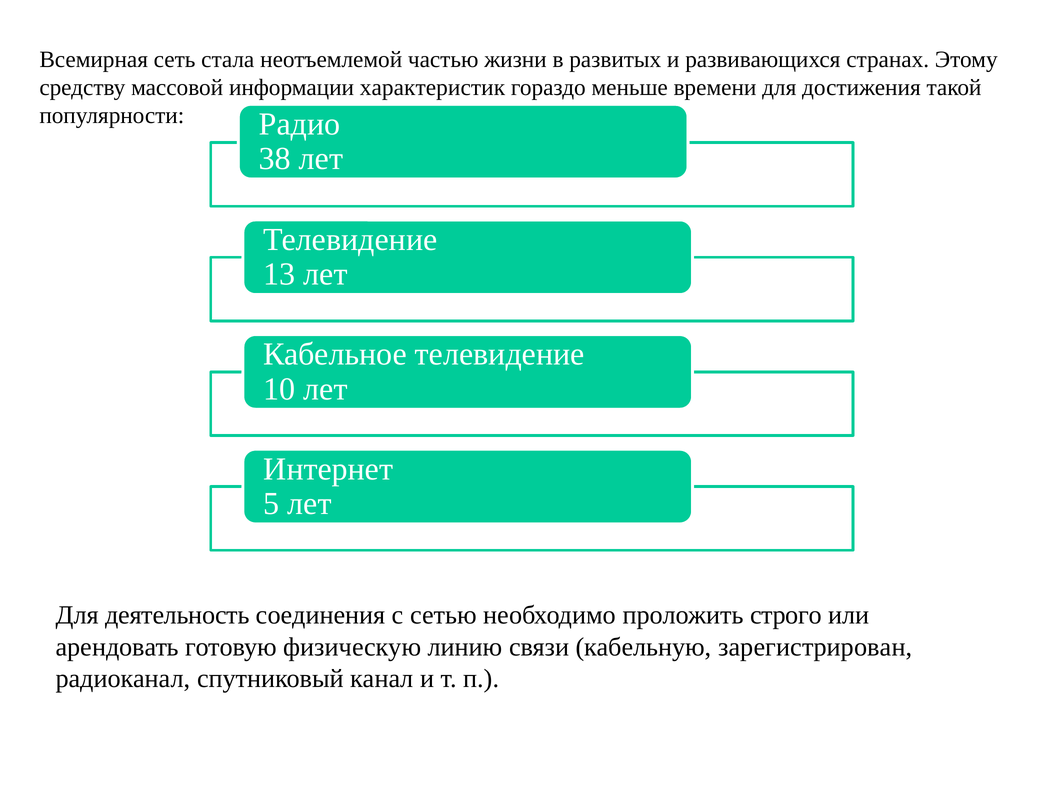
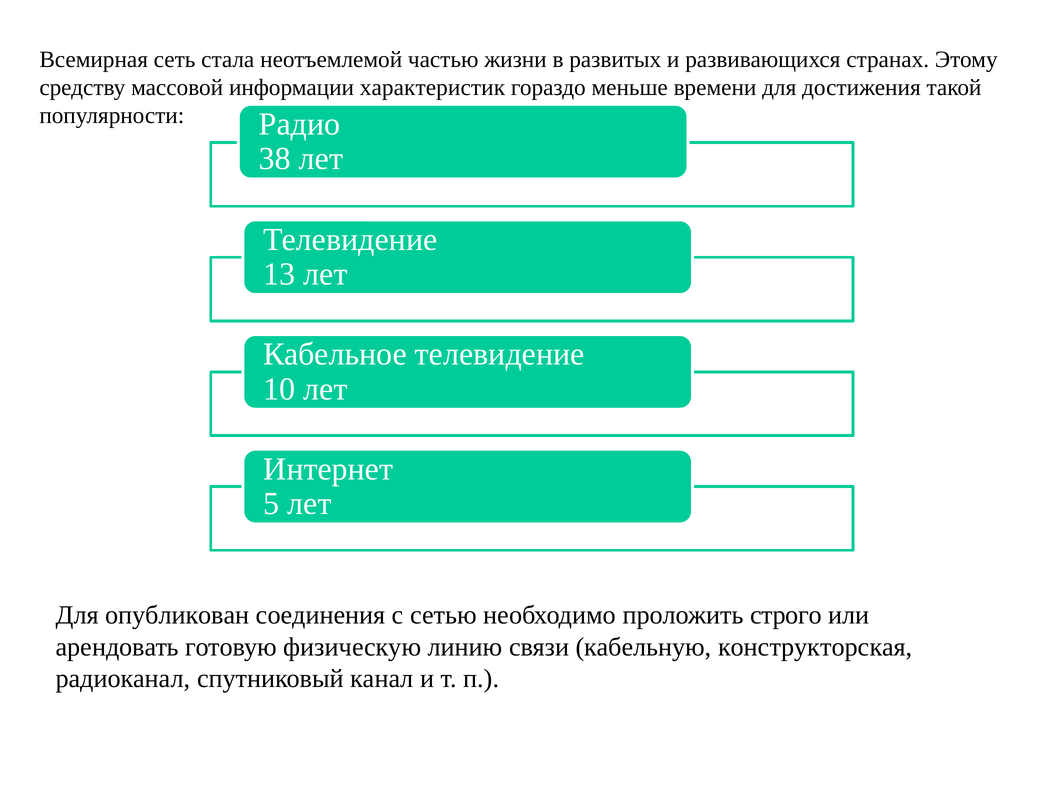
деятельность: деятельность -> опубликован (177, 615)
зарегистрирован: зарегистрирован -> конструкторская (815, 646)
